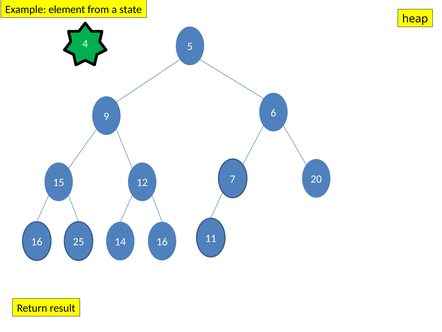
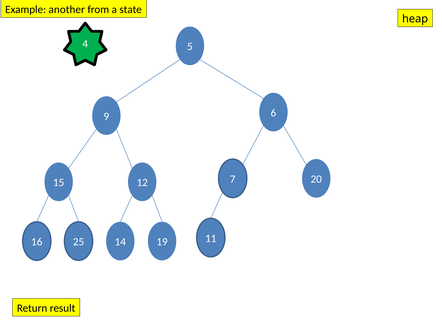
element: element -> another (67, 10)
14 16: 16 -> 19 (162, 241)
